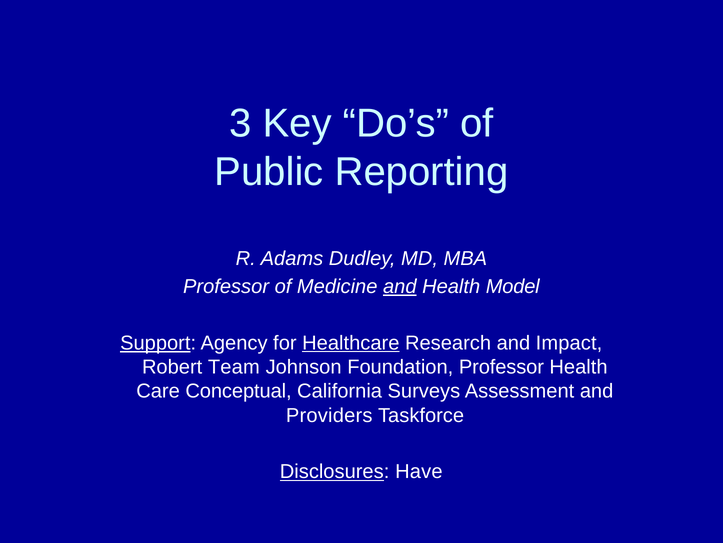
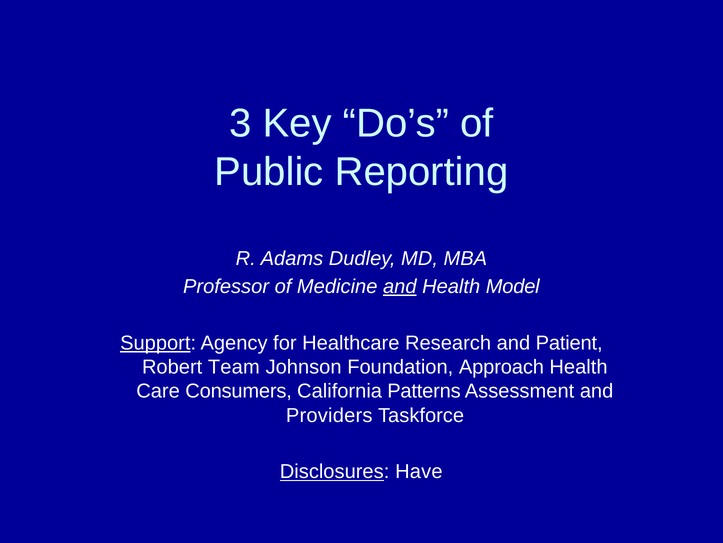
Healthcare underline: present -> none (351, 342)
Impact: Impact -> Patient (569, 342)
Foundation Professor: Professor -> Approach (501, 367)
Conceptual: Conceptual -> Consumers (239, 391)
Surveys: Surveys -> Patterns (424, 391)
